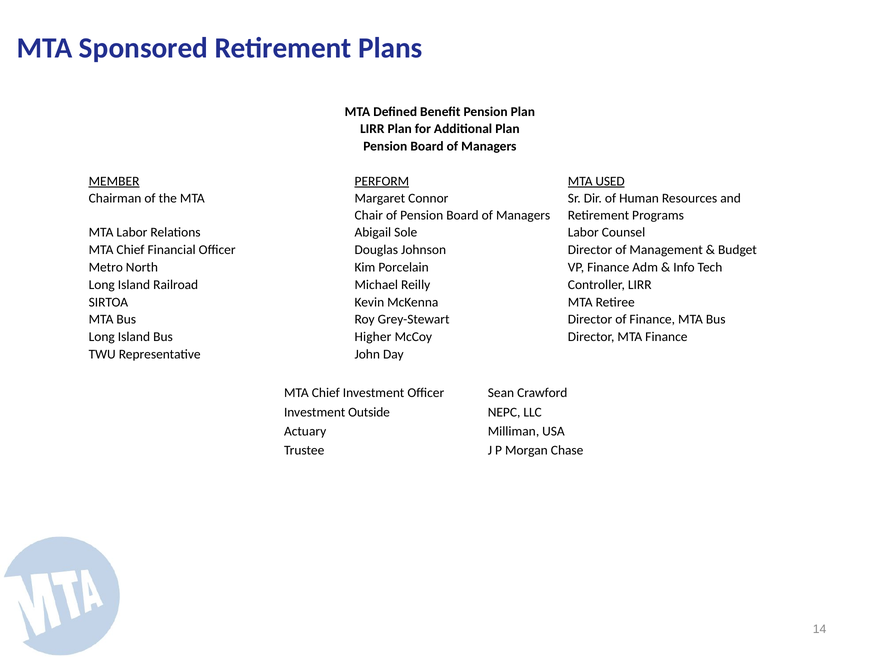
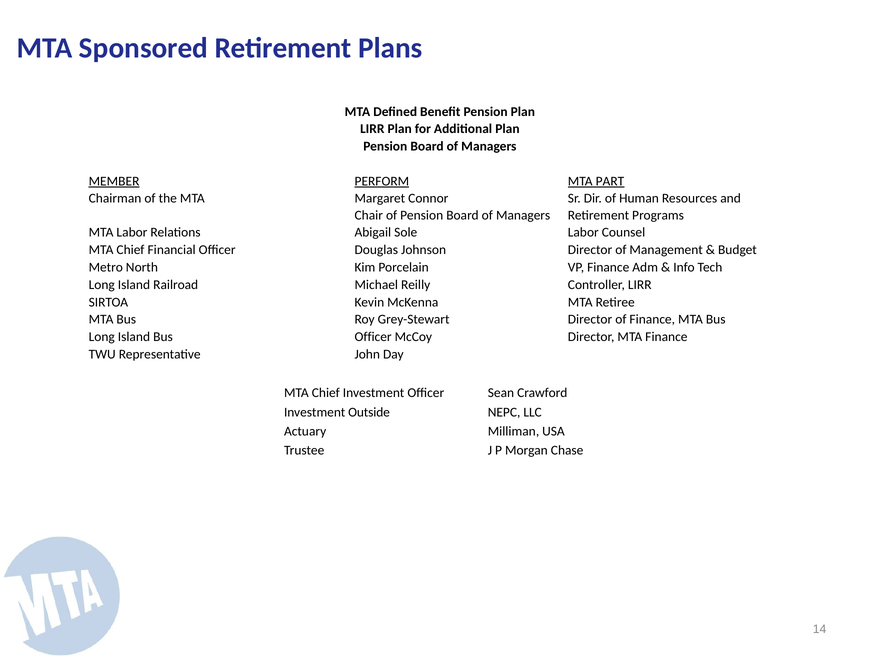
USED: USED -> PART (610, 181)
Bus Higher: Higher -> Officer (373, 337)
